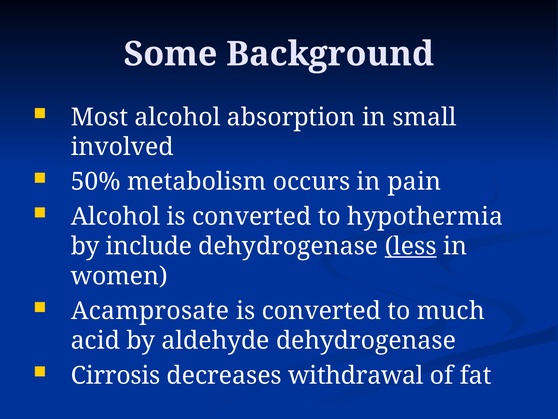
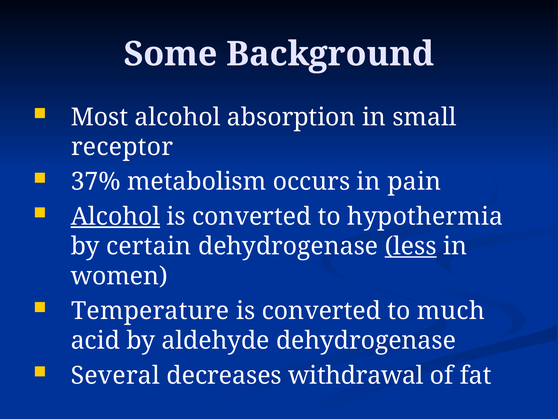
involved: involved -> receptor (122, 147)
50%: 50% -> 37% (96, 182)
Alcohol underline: none -> present (115, 216)
include: include -> certain (149, 246)
Acamprosate: Acamprosate -> Temperature (150, 311)
Cirrosis: Cirrosis -> Several (115, 375)
